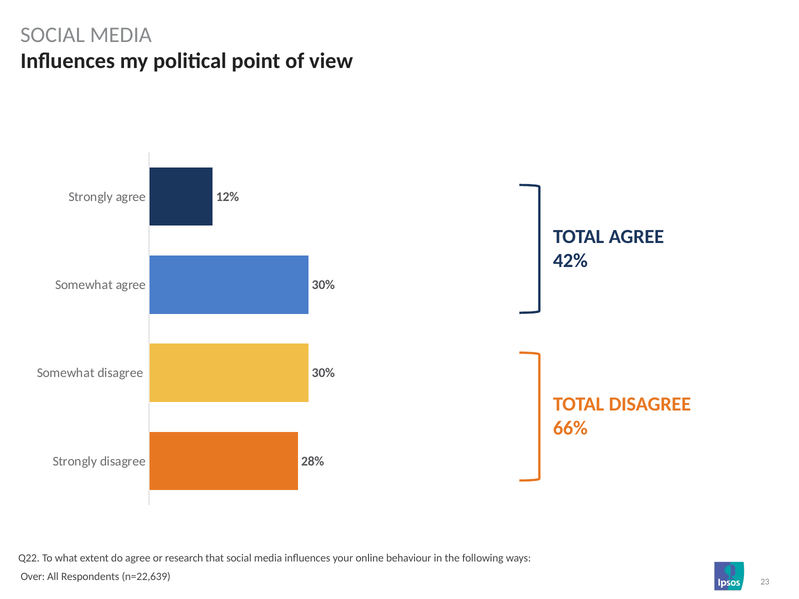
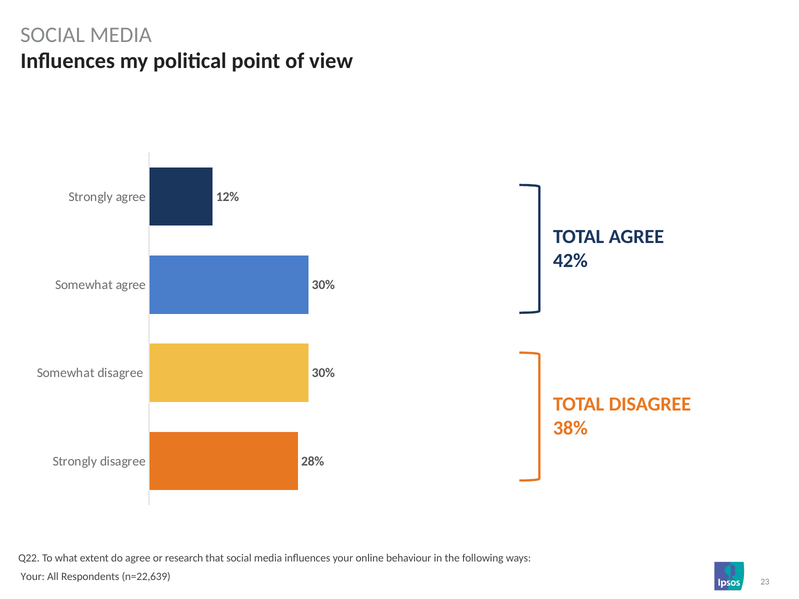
66%: 66% -> 38% (570, 428)
Over: Over -> Your (33, 577)
